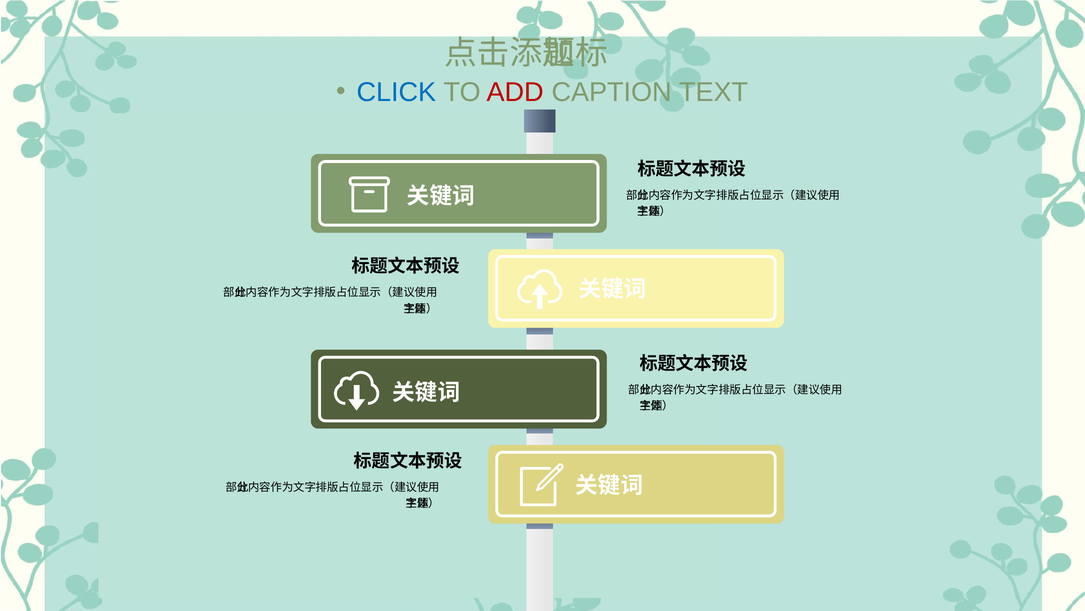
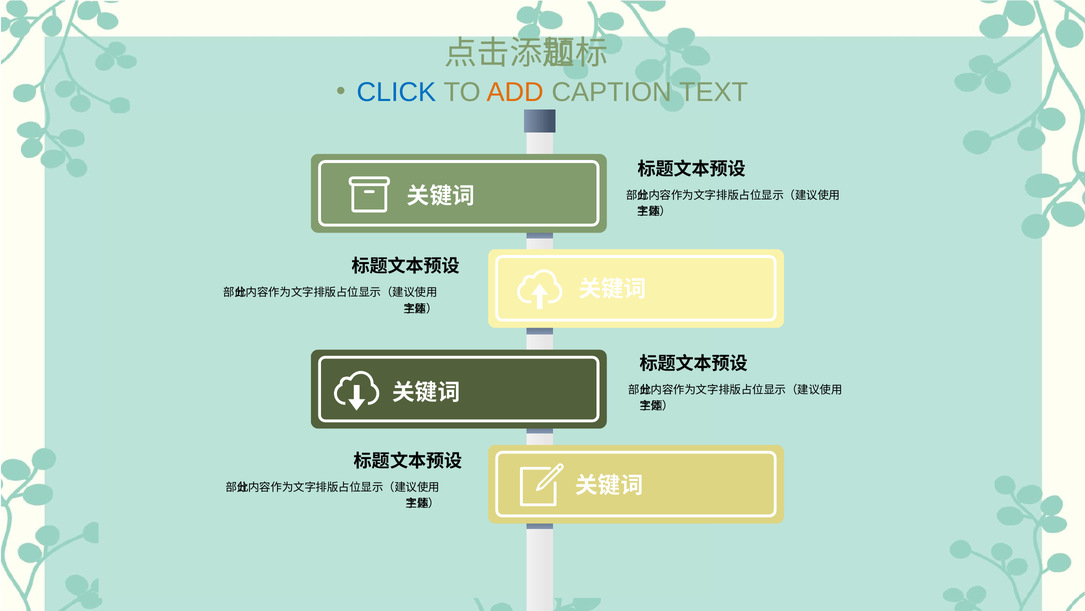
ADD colour: red -> orange (515, 92)
